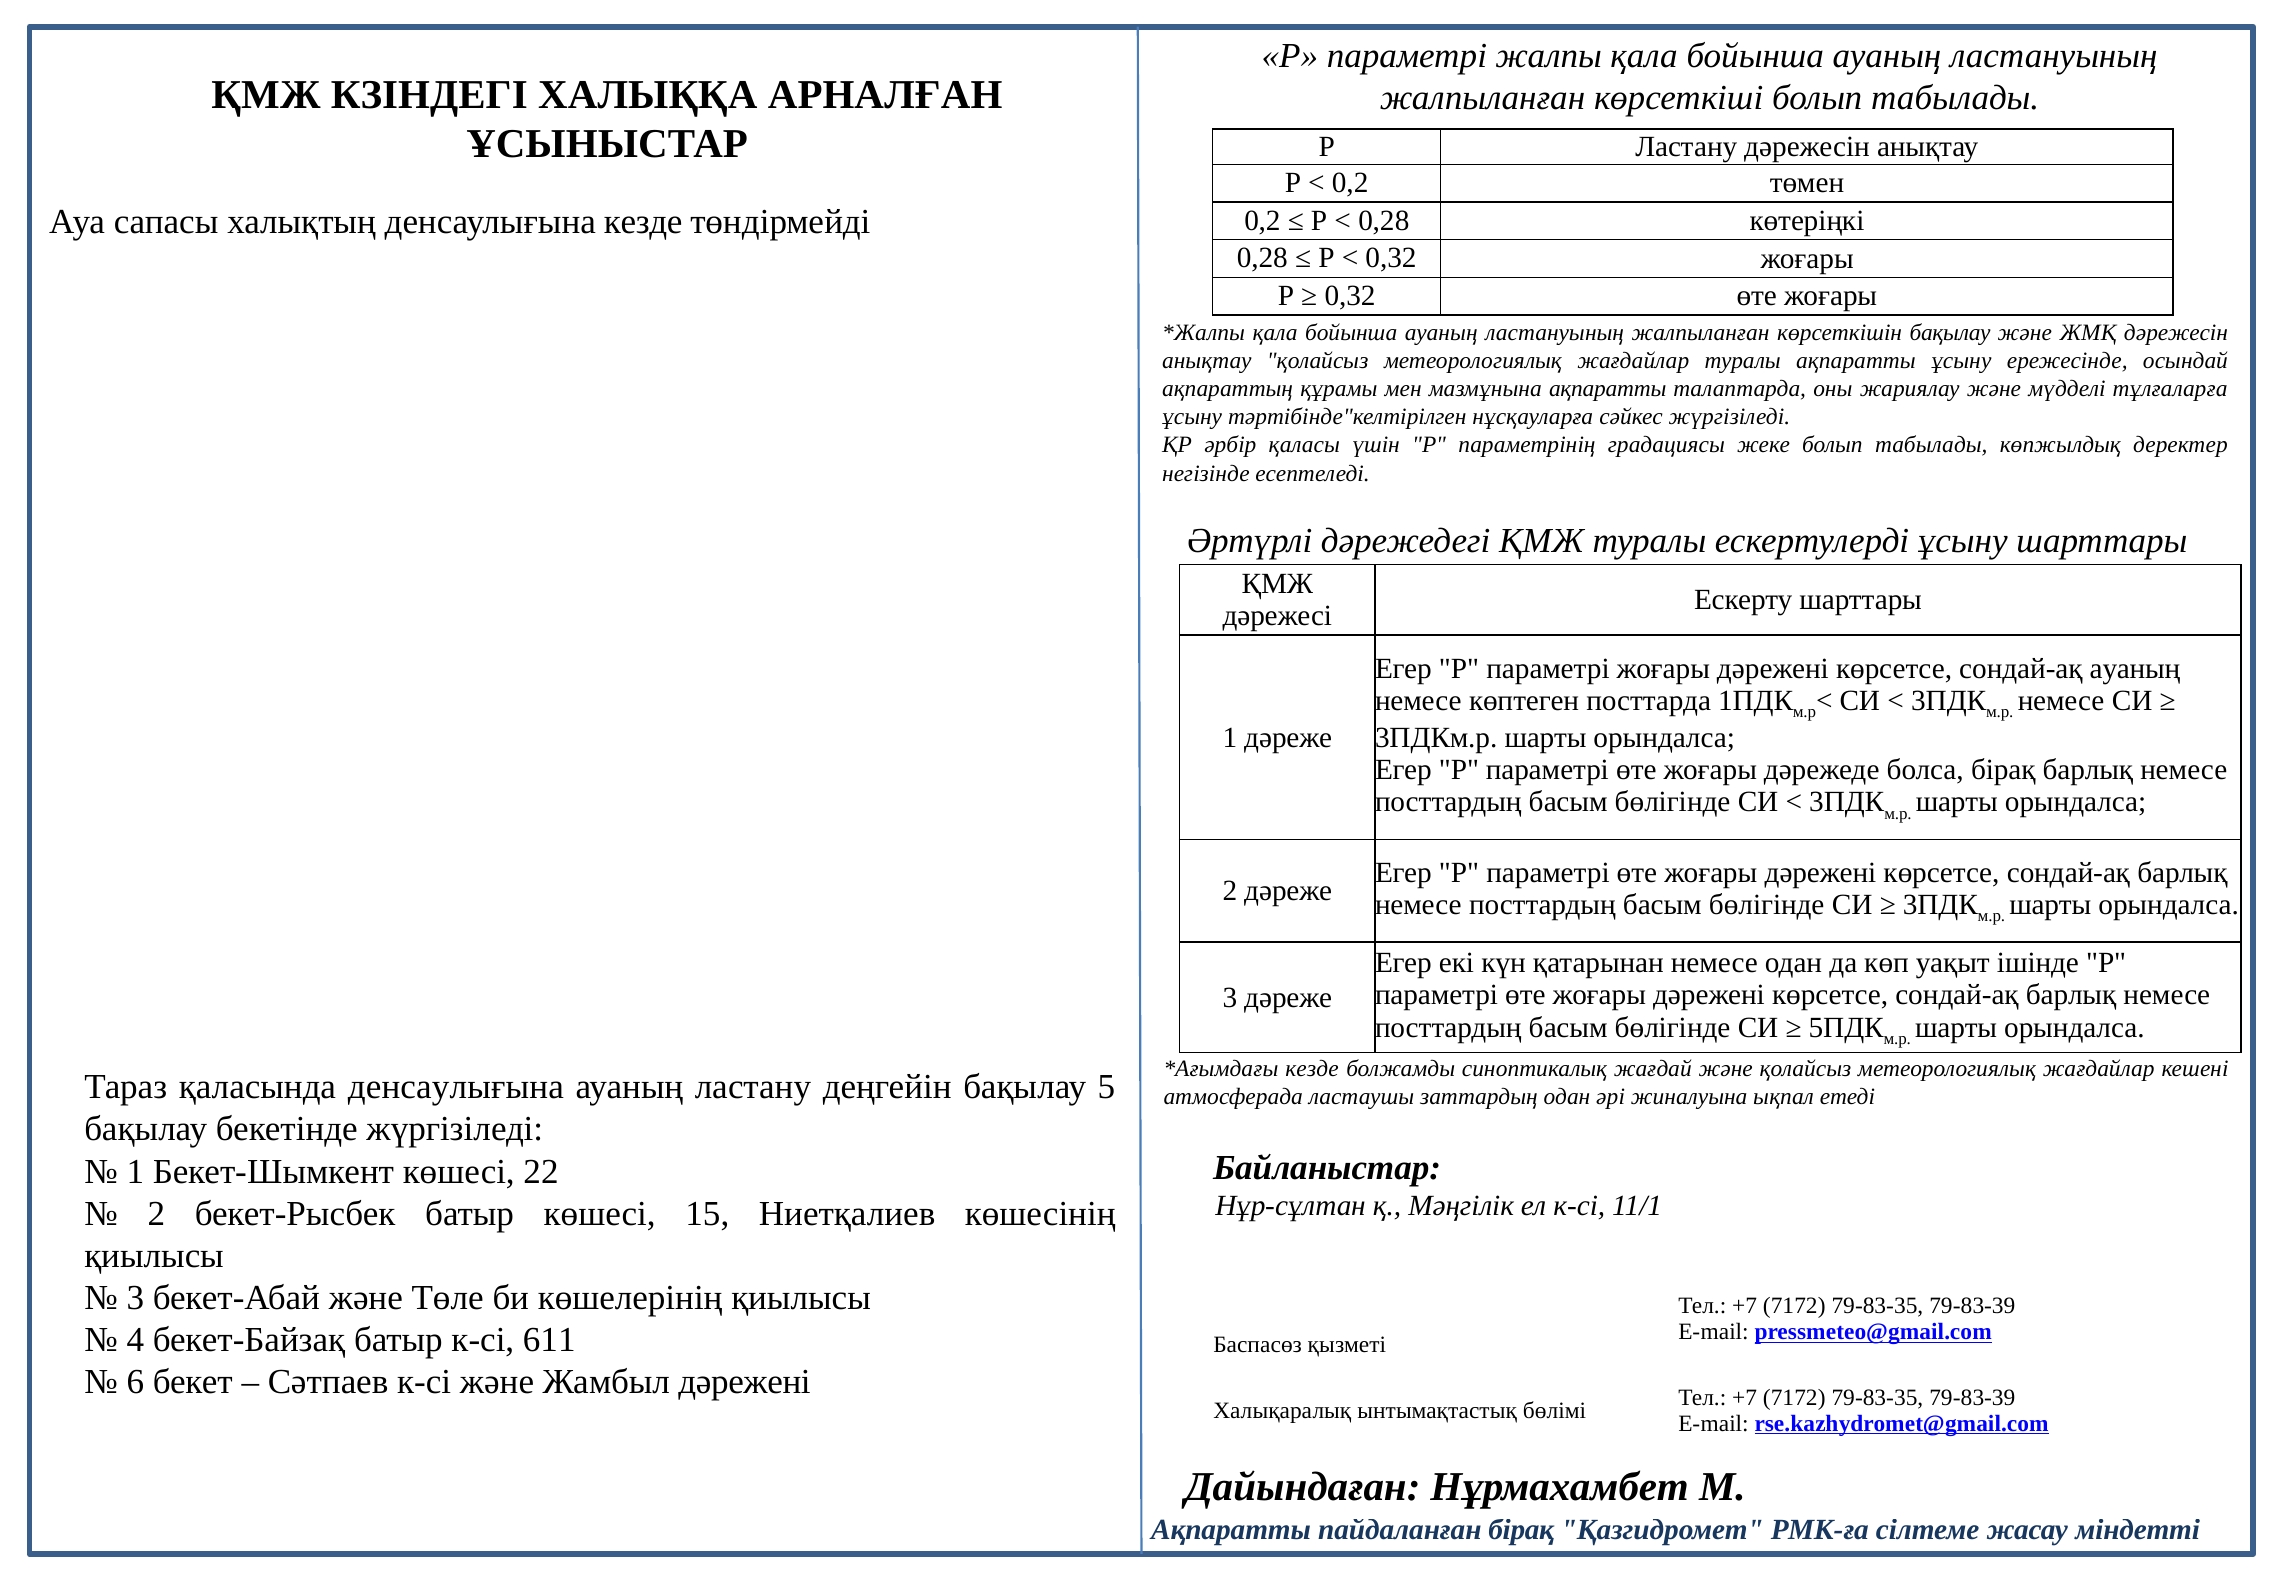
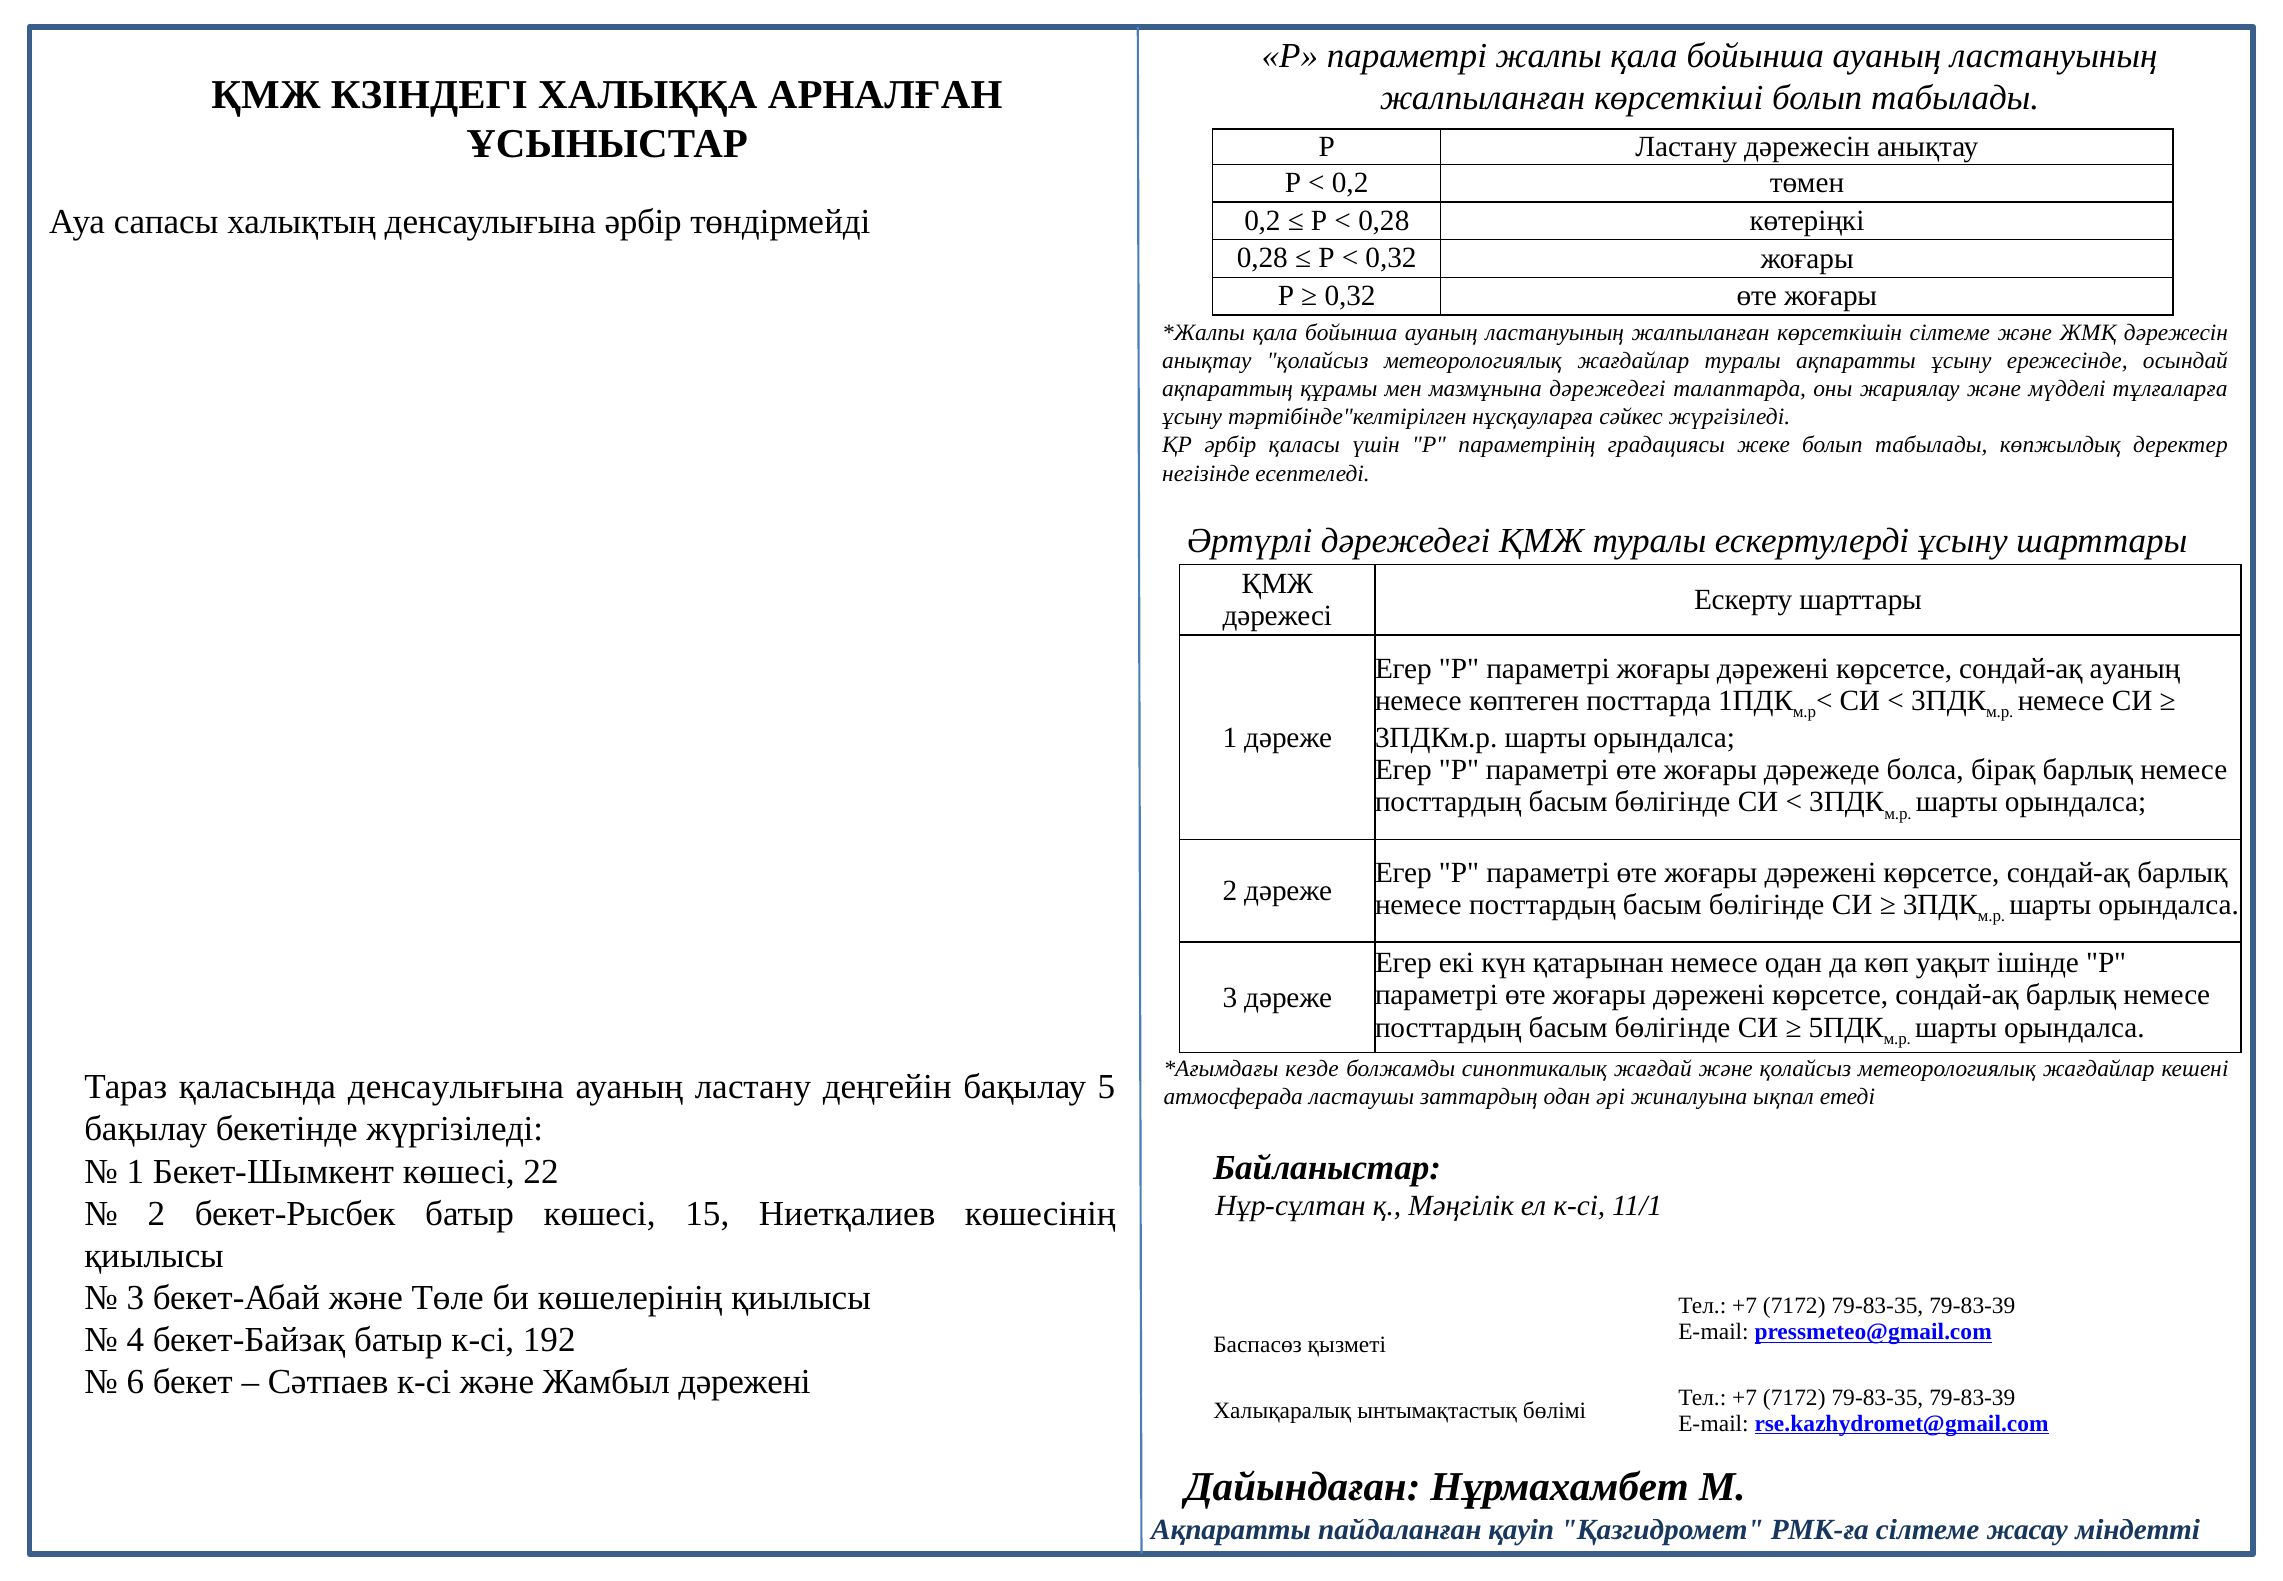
денсаулығына кезде: кезде -> әрбір (643, 221)
көрсеткішін бақылау: бақылау -> сілтеме (1950, 333)
мазмұнына ақпаратты: ақпаратты -> дәрежедегі (1607, 389)
611: 611 -> 192 (549, 1340)
пайдаланған бірақ: бірақ -> қауіп (1521, 1529)
